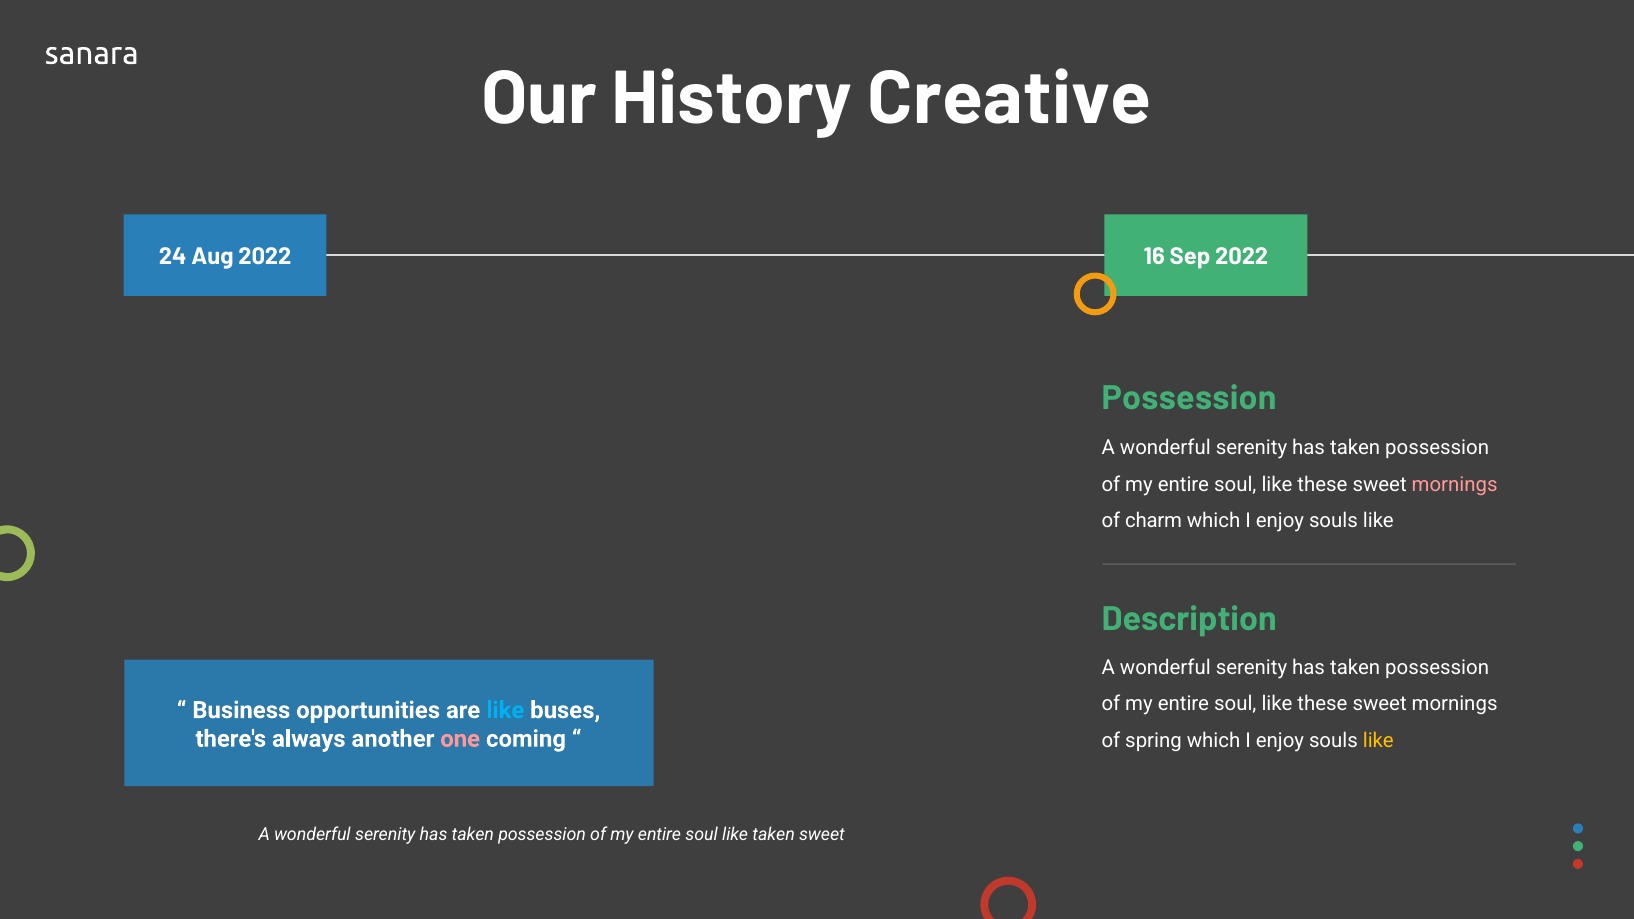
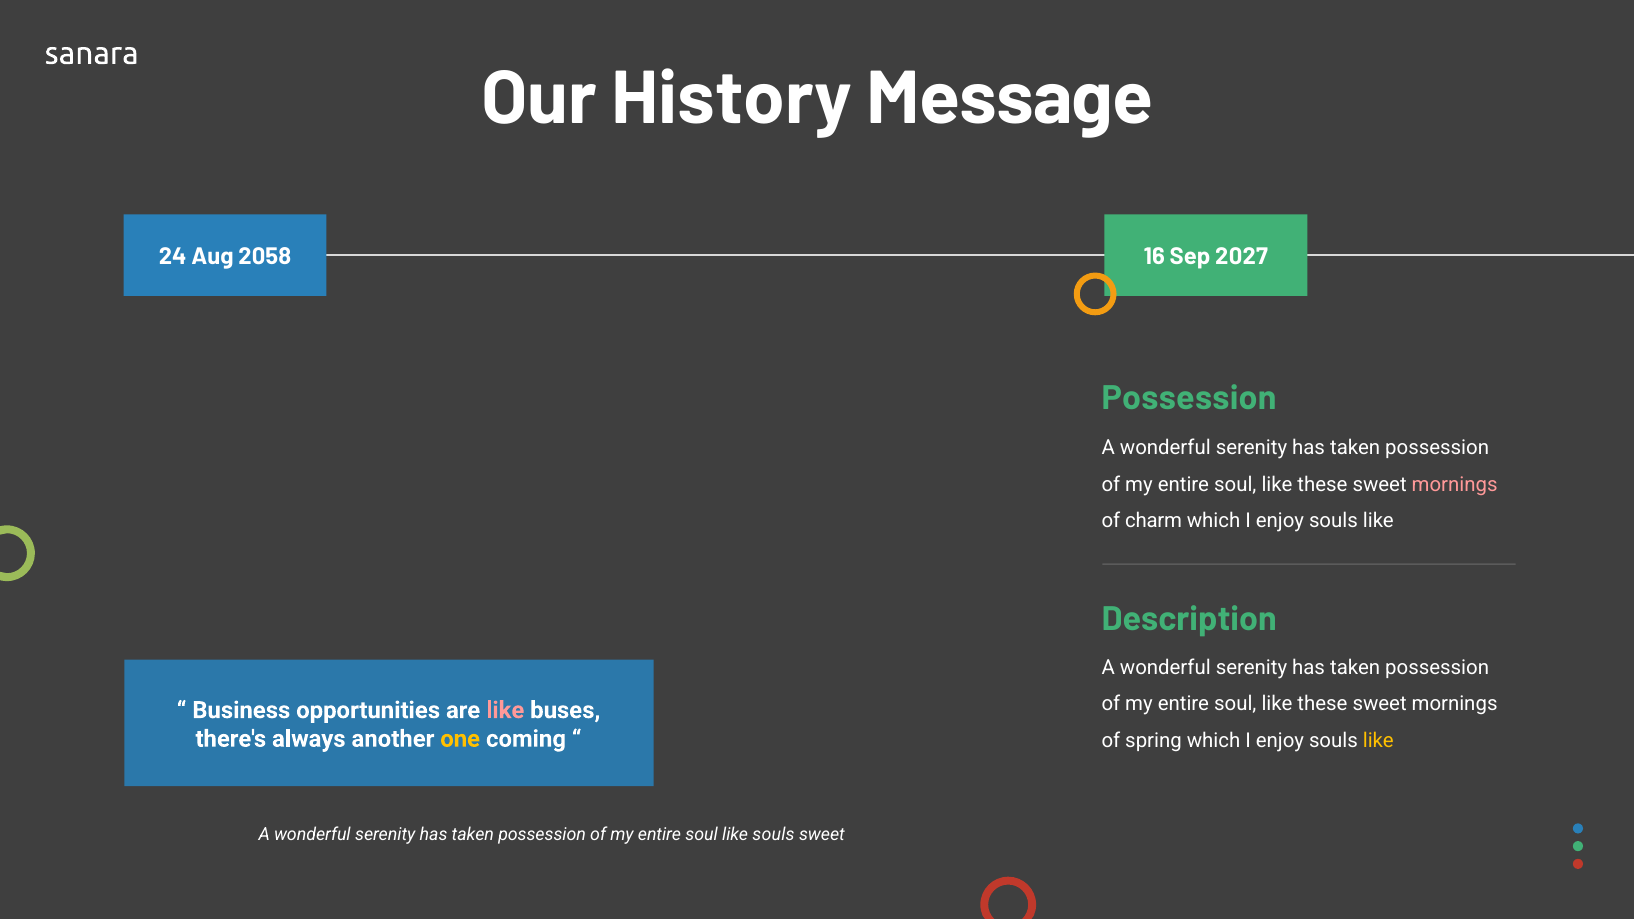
Creative: Creative -> Message (1010, 99)
Aug 2022: 2022 -> 2058 (265, 257)
Sep 2022: 2022 -> 2027 (1242, 257)
like colour: light blue -> pink (505, 710)
one colour: pink -> yellow (460, 739)
like taken: taken -> souls (774, 834)
